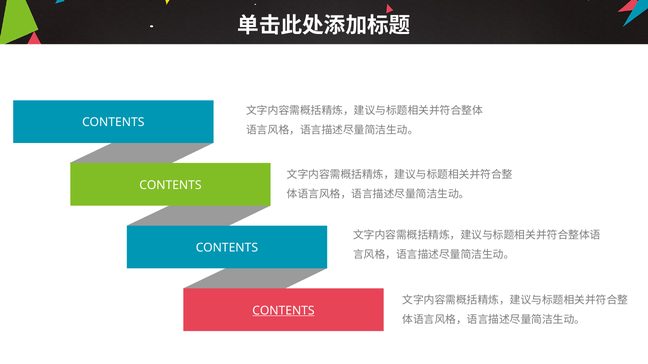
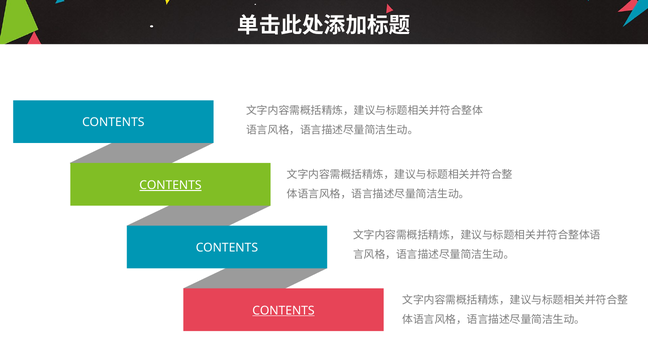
CONTENTS underline: none -> present (170, 185)
